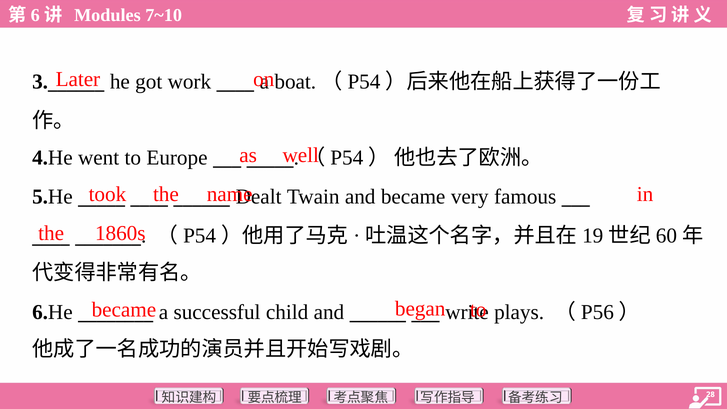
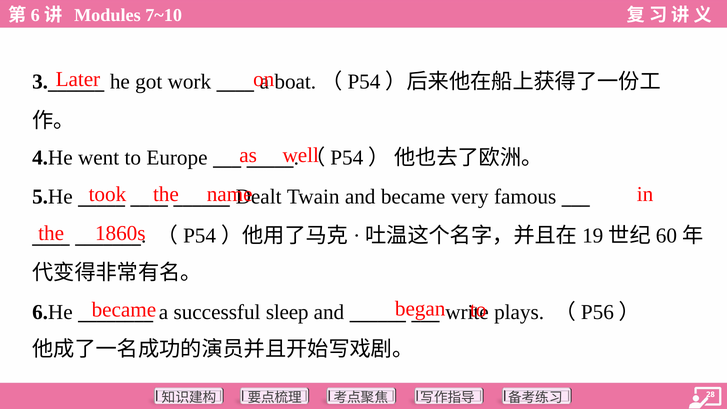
child: child -> sleep (287, 312)
